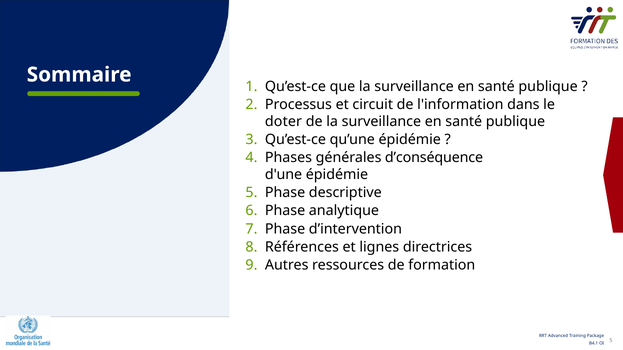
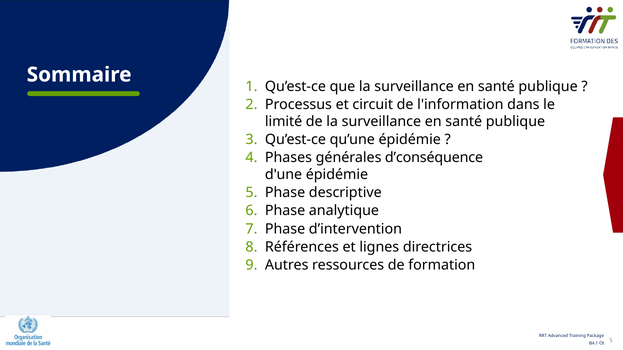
doter: doter -> limité (284, 122)
